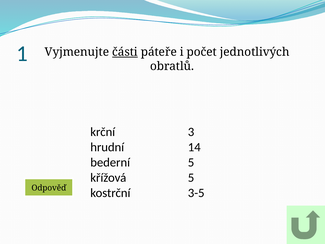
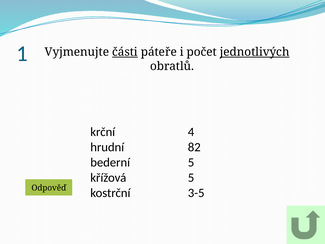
jednotlivých underline: none -> present (255, 52)
3: 3 -> 4 (191, 132)
14: 14 -> 82 (194, 147)
